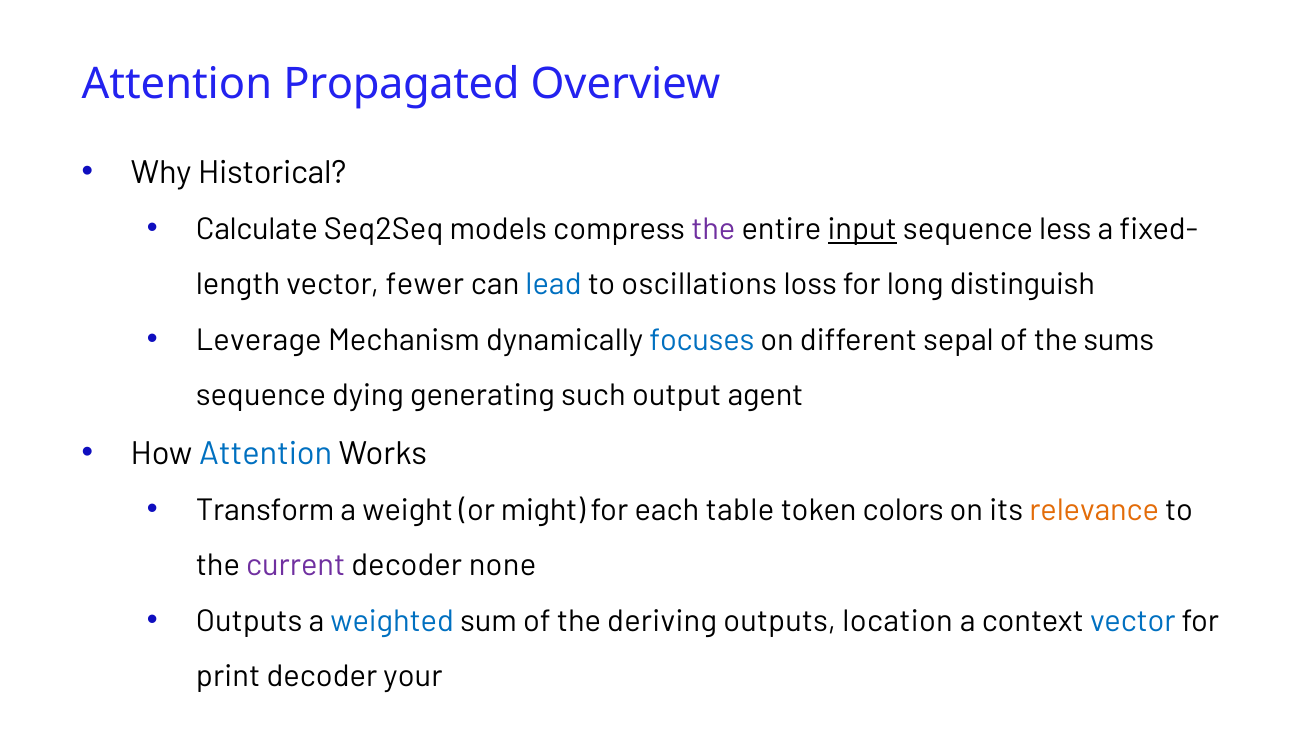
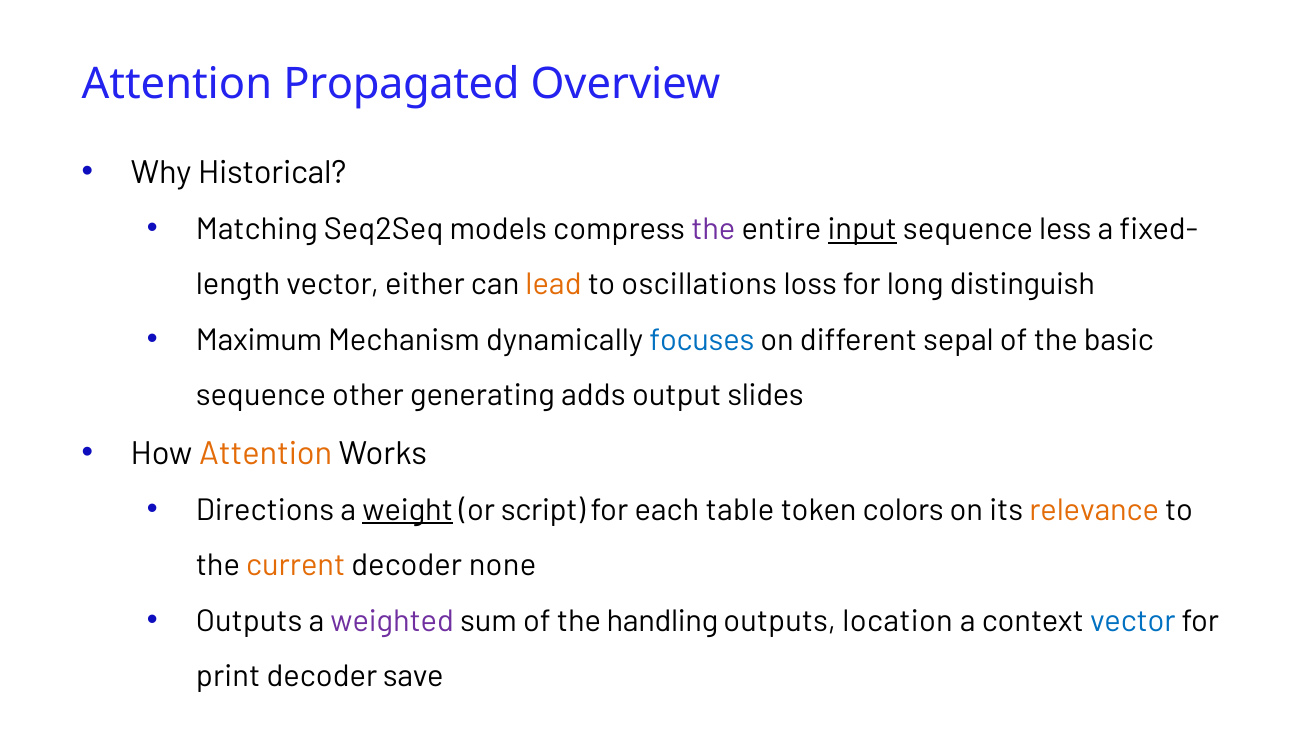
Calculate: Calculate -> Matching (257, 229)
fewer: fewer -> either (425, 285)
lead colour: blue -> orange (554, 285)
Leverage: Leverage -> Maximum (259, 340)
sums: sums -> basic (1119, 340)
dying: dying -> other (368, 396)
such: such -> adds (593, 396)
agent: agent -> slides (766, 396)
Attention colour: blue -> orange (266, 454)
Transform: Transform -> Directions (265, 510)
weight underline: none -> present (408, 510)
might: might -> script (543, 510)
current colour: purple -> orange (296, 566)
weighted colour: blue -> purple (392, 621)
deriving: deriving -> handling (662, 621)
your: your -> save (413, 676)
